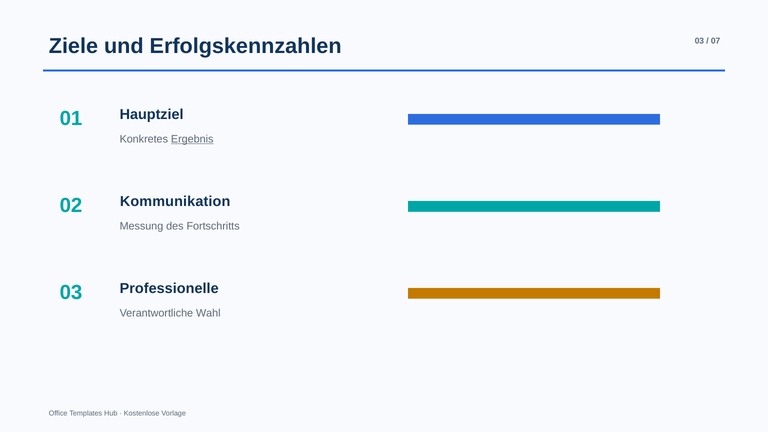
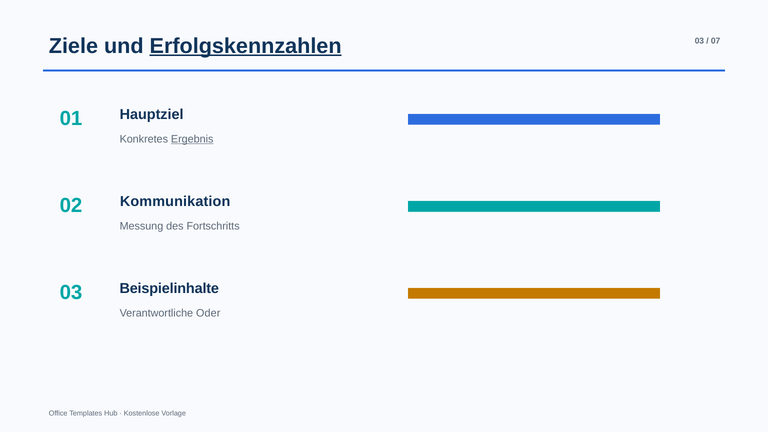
Erfolgskennzahlen underline: none -> present (246, 46)
Professionelle: Professionelle -> Beispielinhalte (169, 288)
Wahl: Wahl -> Oder (208, 313)
